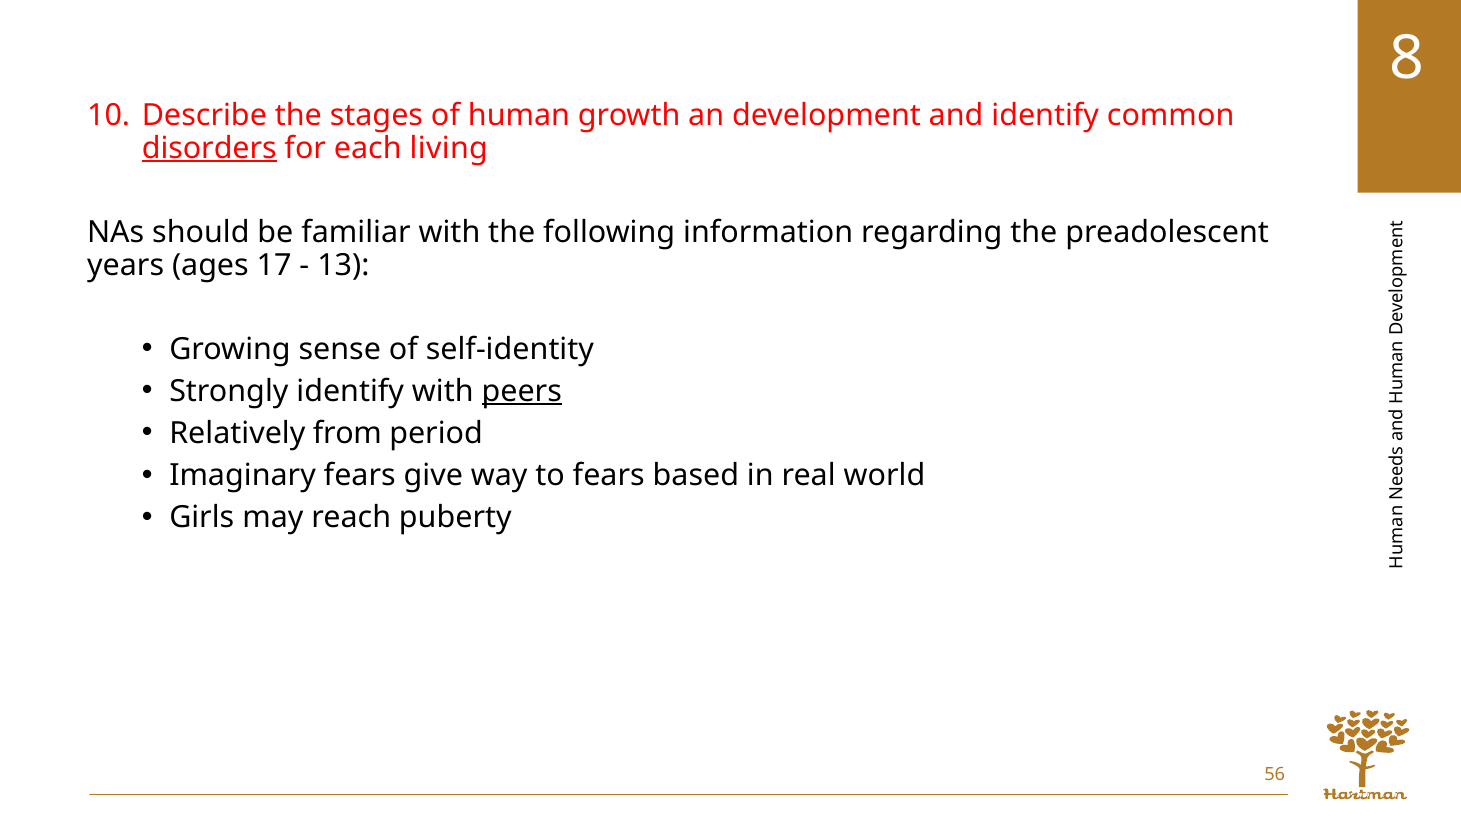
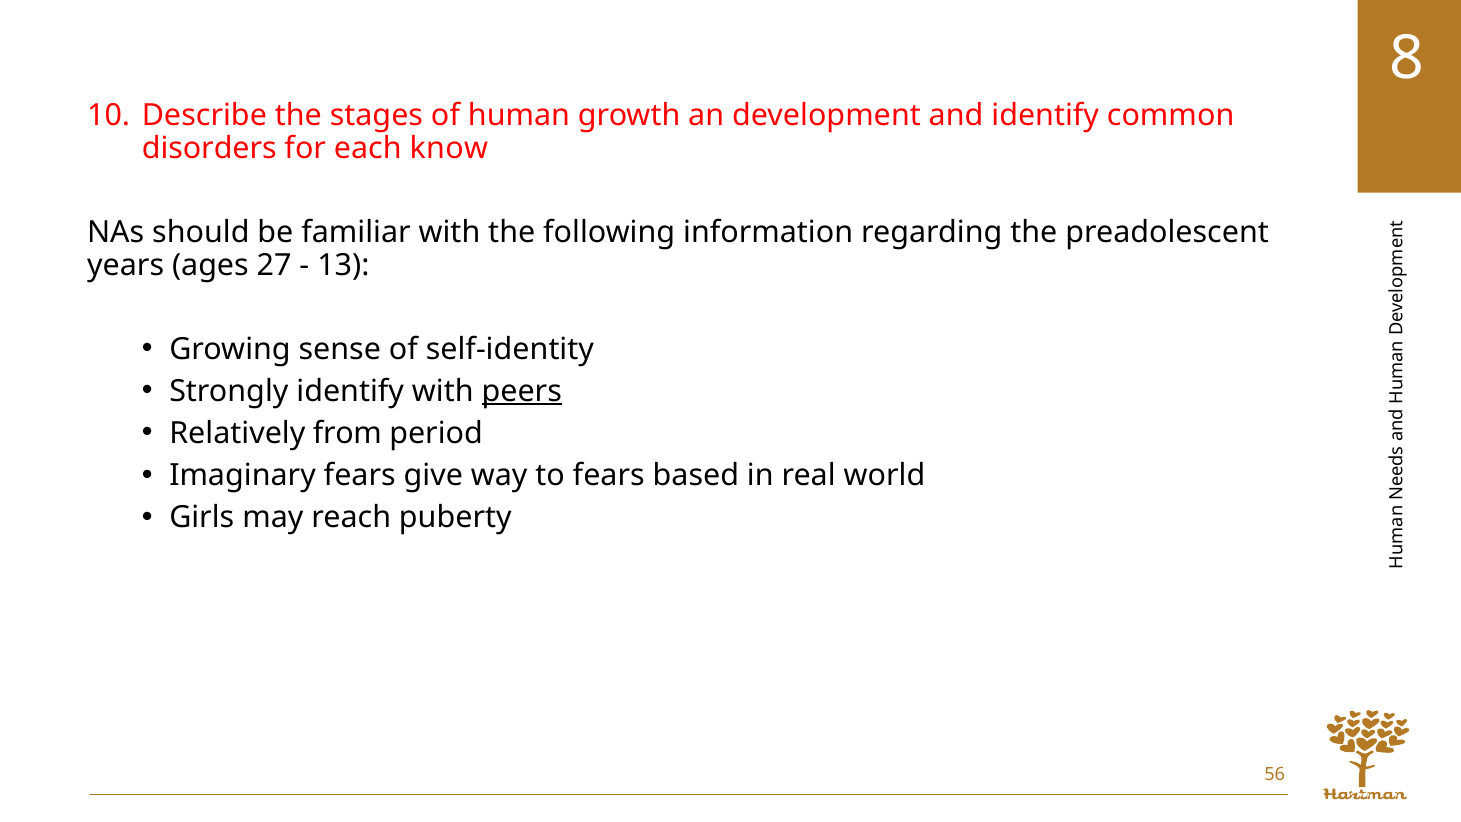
disorders underline: present -> none (209, 148)
living: living -> know (449, 148)
17: 17 -> 27 (274, 265)
